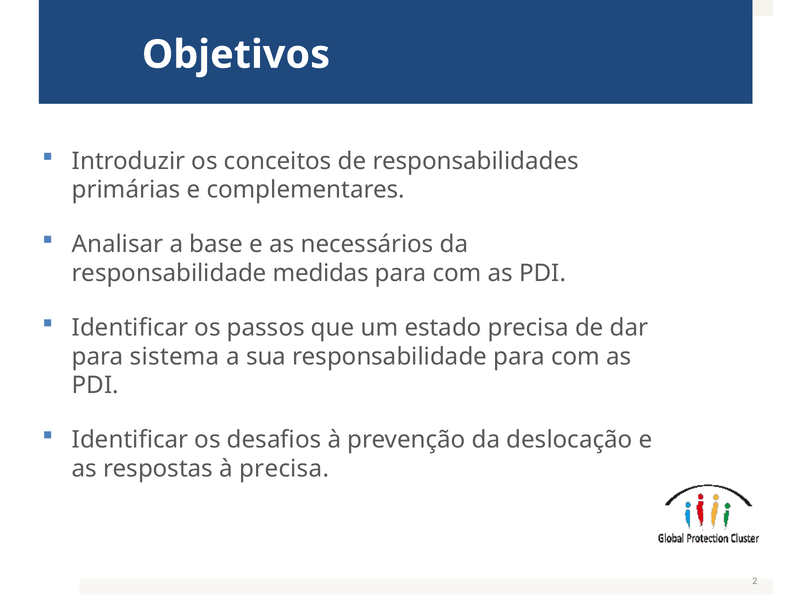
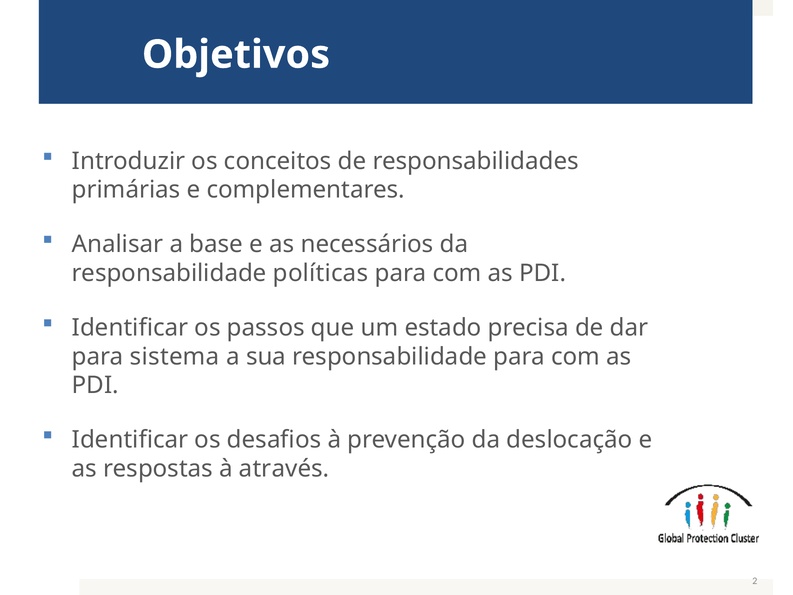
medidas: medidas -> políticas (321, 273)
à precisa: precisa -> através (284, 468)
